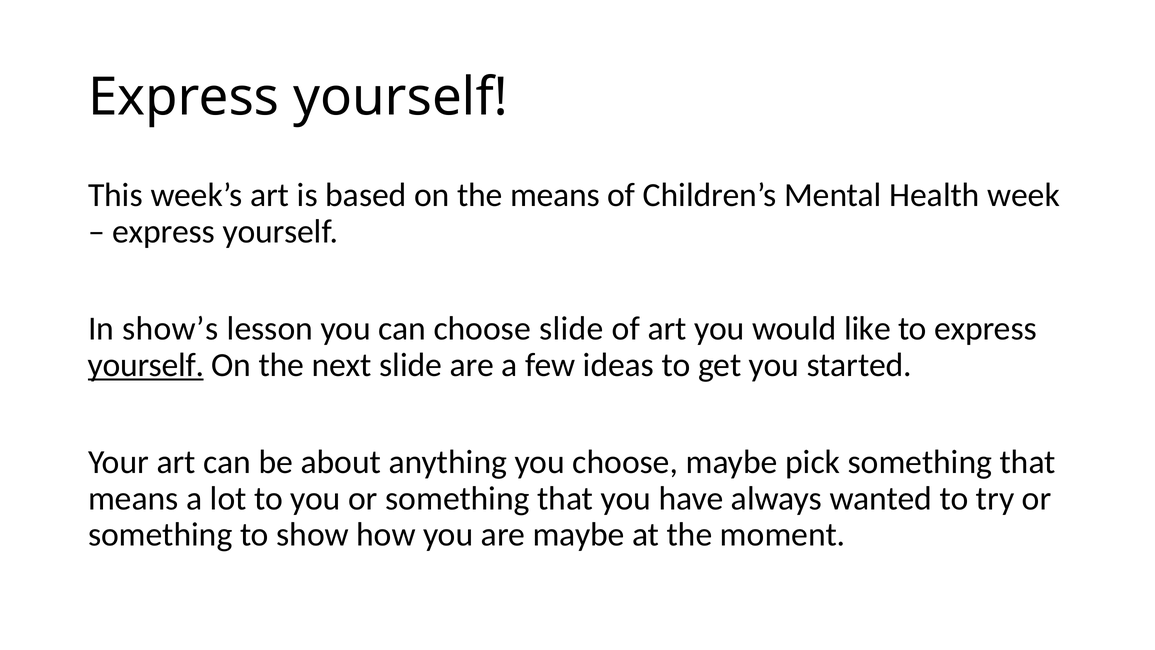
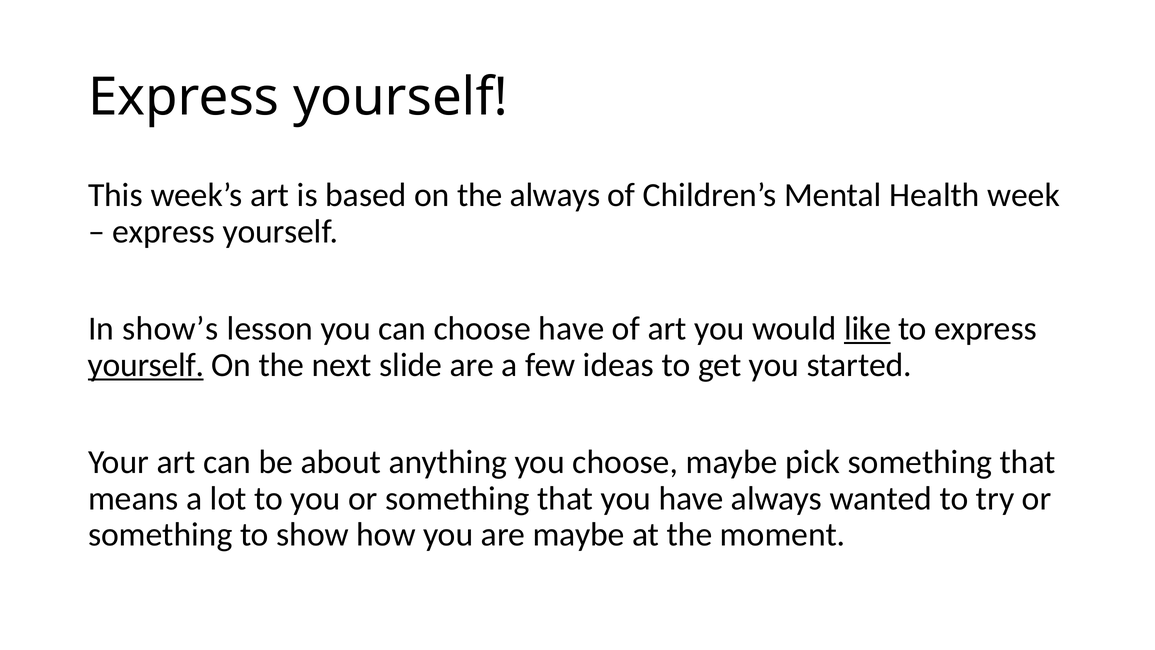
the means: means -> always (555, 195)
choose slide: slide -> have (571, 329)
like underline: none -> present (867, 329)
